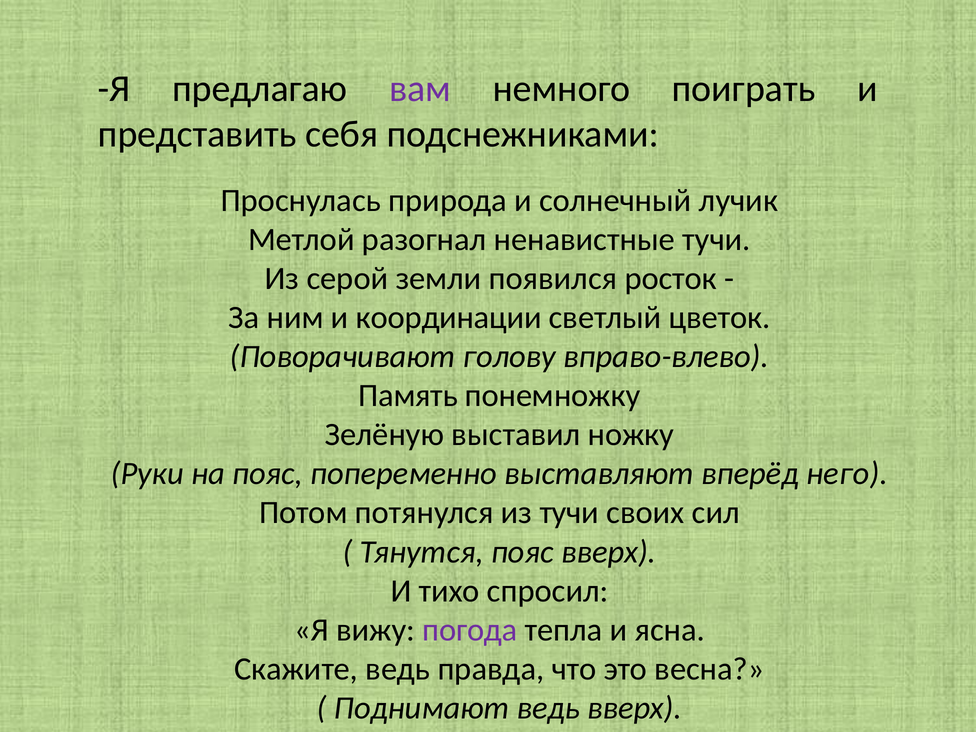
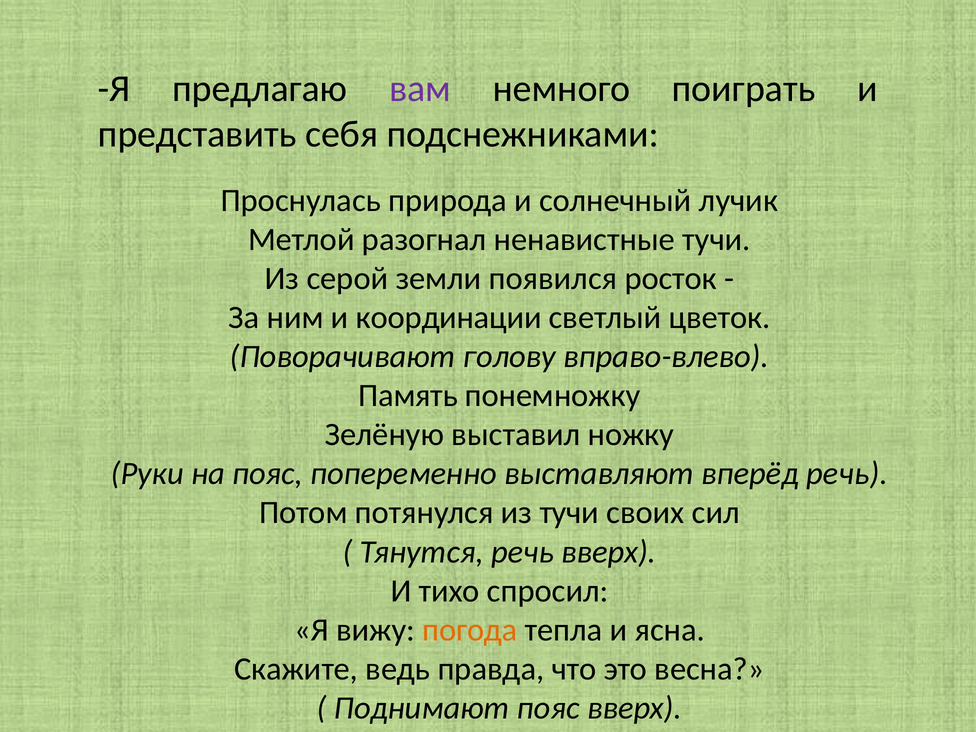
вперёд него: него -> речь (847, 474)
Тянутся пояс: пояс -> речь (522, 552)
погода colour: purple -> orange (470, 630)
Поднимают ведь: ведь -> пояс (548, 708)
